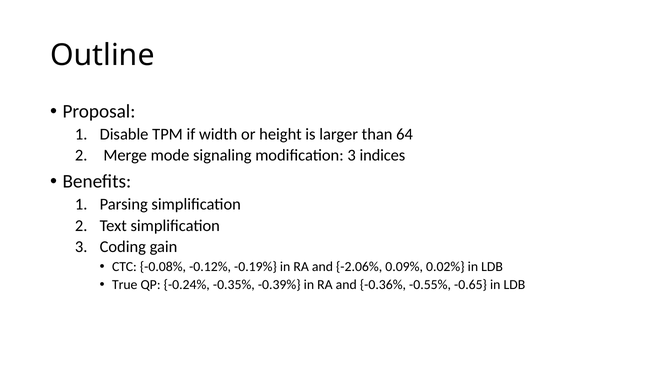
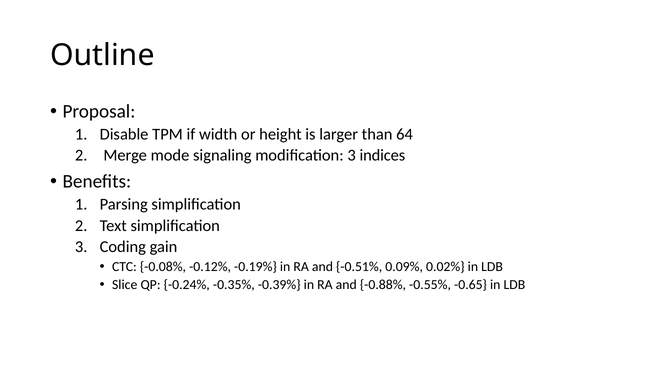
-2.06%: -2.06% -> -0.51% (359, 266)
True: True -> Slice (125, 285)
-0.36%: -0.36% -> -0.88% (383, 285)
